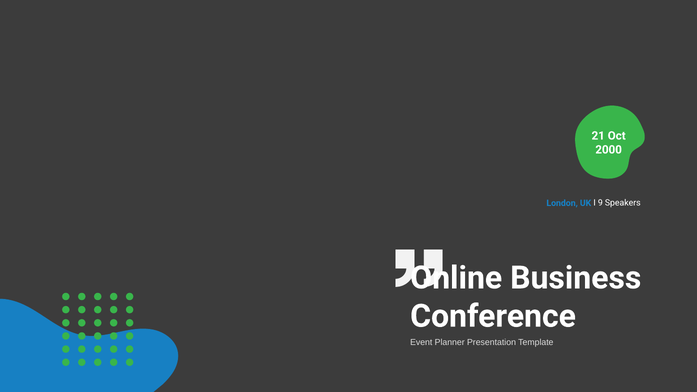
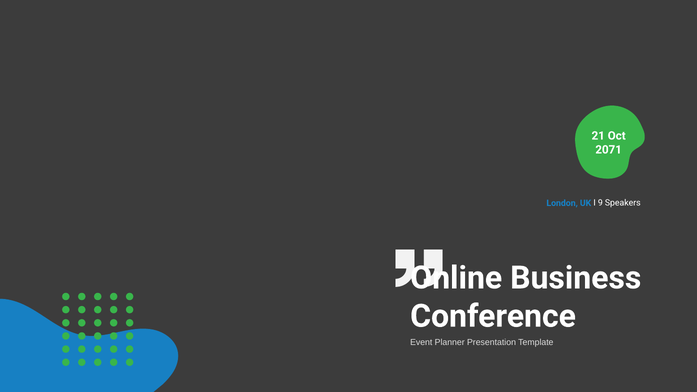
2000: 2000 -> 2071 (609, 150)
